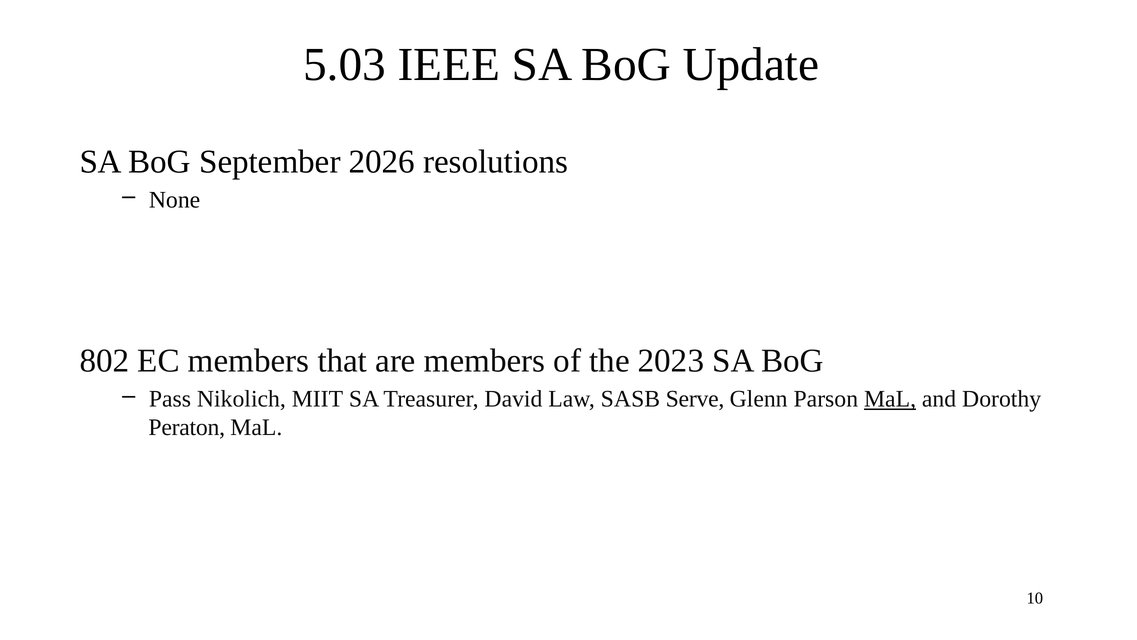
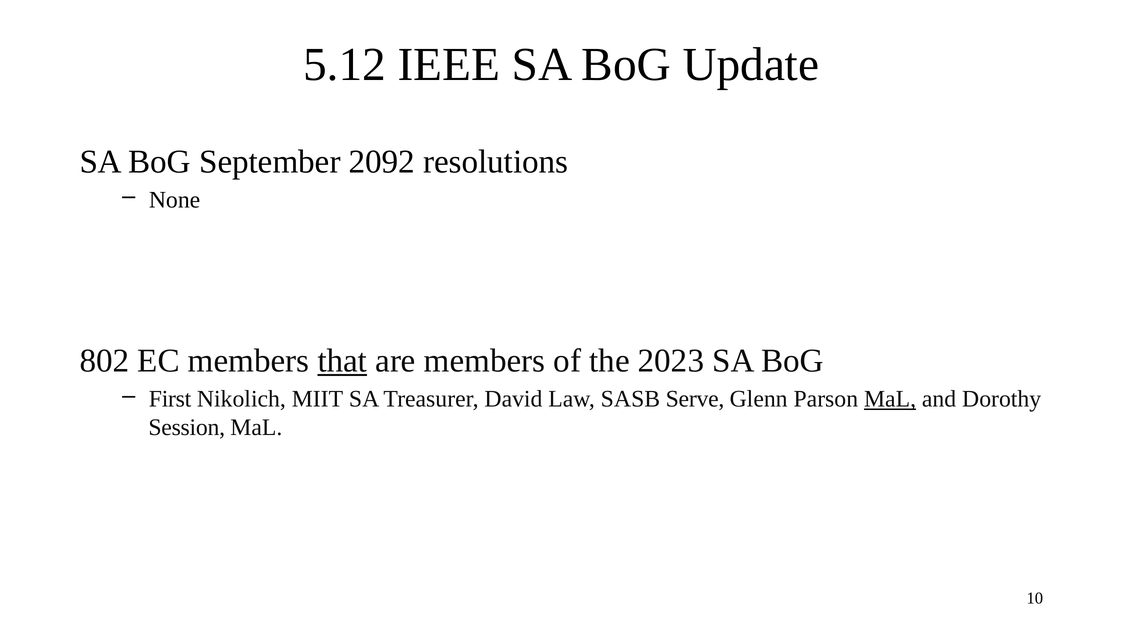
5.03: 5.03 -> 5.12 (344, 64)
2026: 2026 -> 2092 (382, 162)
that underline: none -> present (342, 361)
Pass: Pass -> First (170, 399)
Peraton: Peraton -> Session (187, 427)
